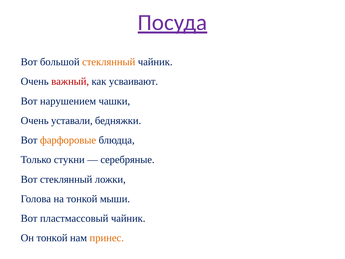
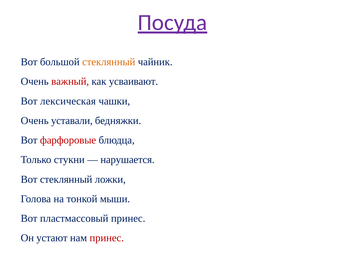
нарушением: нарушением -> лексическая (68, 101)
фарфоровые colour: orange -> red (68, 140)
серебряные: серебряные -> нарушается (128, 160)
пластмассовый чайник: чайник -> принес (128, 218)
Он тонкой: тонкой -> устают (52, 238)
принес colour: orange -> red (107, 238)
